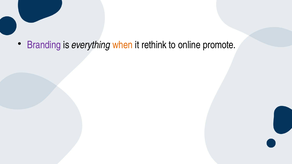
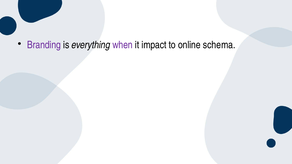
when colour: orange -> purple (123, 45)
rethink: rethink -> impact (154, 45)
promote: promote -> schema (219, 45)
